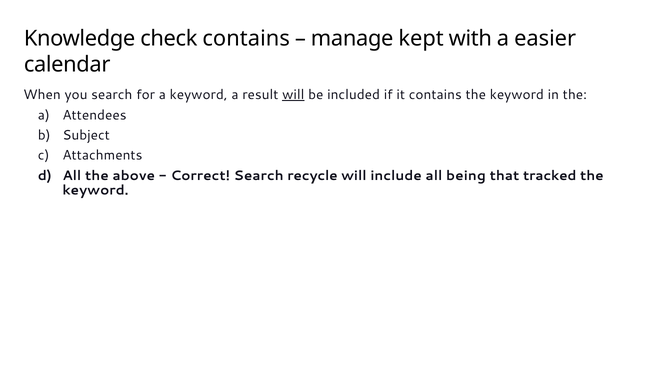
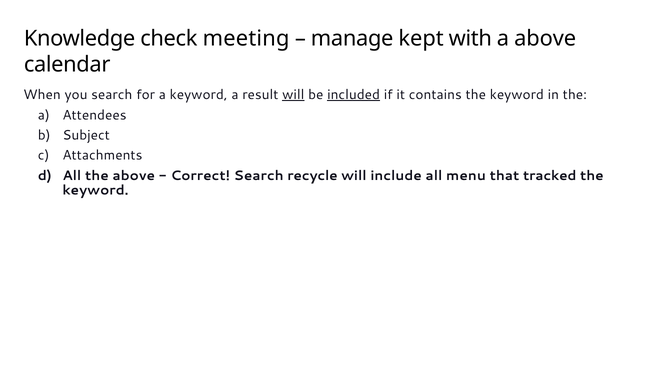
check contains: contains -> meeting (246, 38)
a easier: easier -> above (545, 38)
included underline: none -> present (354, 95)
being: being -> menu (466, 175)
